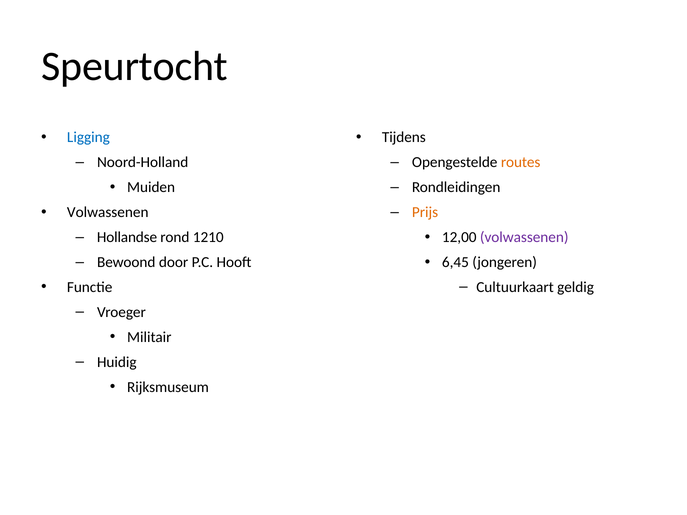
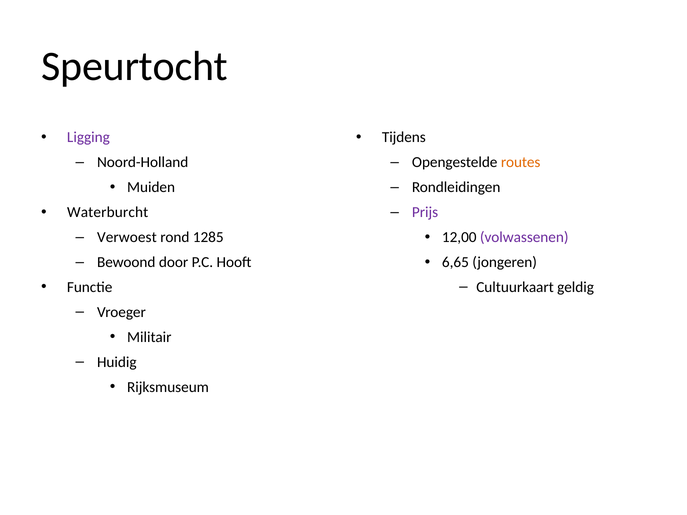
Ligging colour: blue -> purple (88, 138)
Volwassenen: Volwassenen -> Waterburcht (108, 212)
Prijs colour: orange -> purple (425, 212)
Hollandse: Hollandse -> Verwoest (127, 237)
1210: 1210 -> 1285 (208, 237)
6,45: 6,45 -> 6,65 (455, 262)
